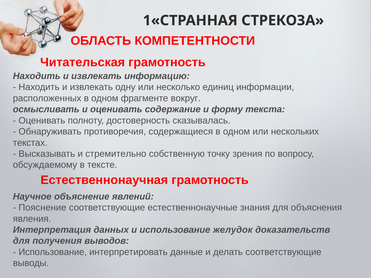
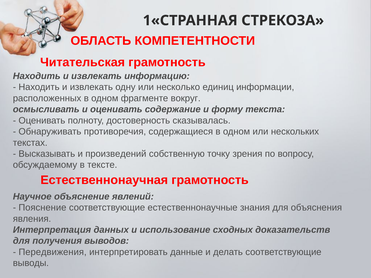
стремительно: стремительно -> произведений (116, 154)
желудок: желудок -> сходных (233, 230)
Использование: Использование -> Передвижения (53, 252)
